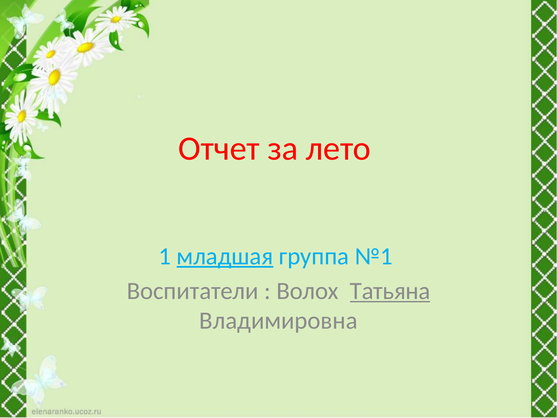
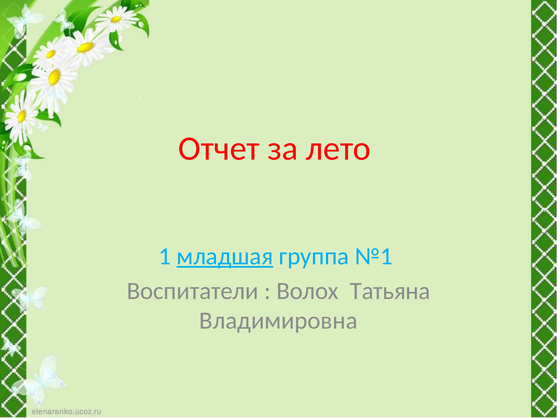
Татьяна underline: present -> none (390, 291)
